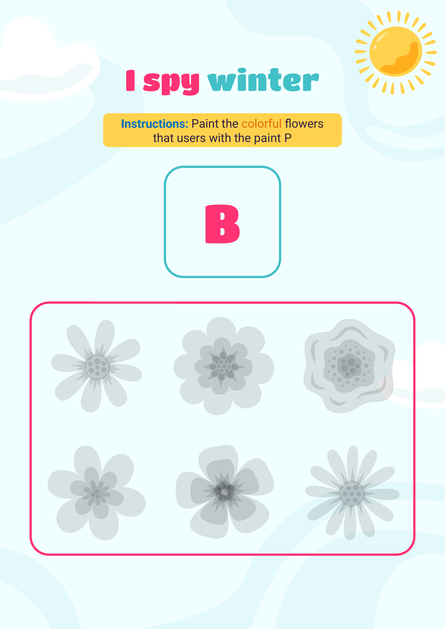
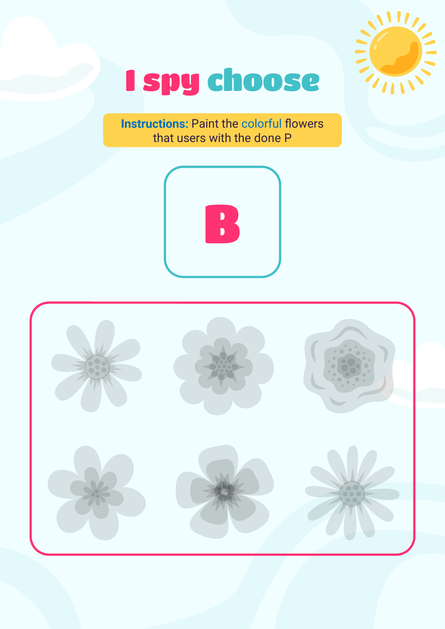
winter: winter -> choose (264, 81)
colorful colour: orange -> blue (262, 124)
the paint: paint -> done (268, 138)
